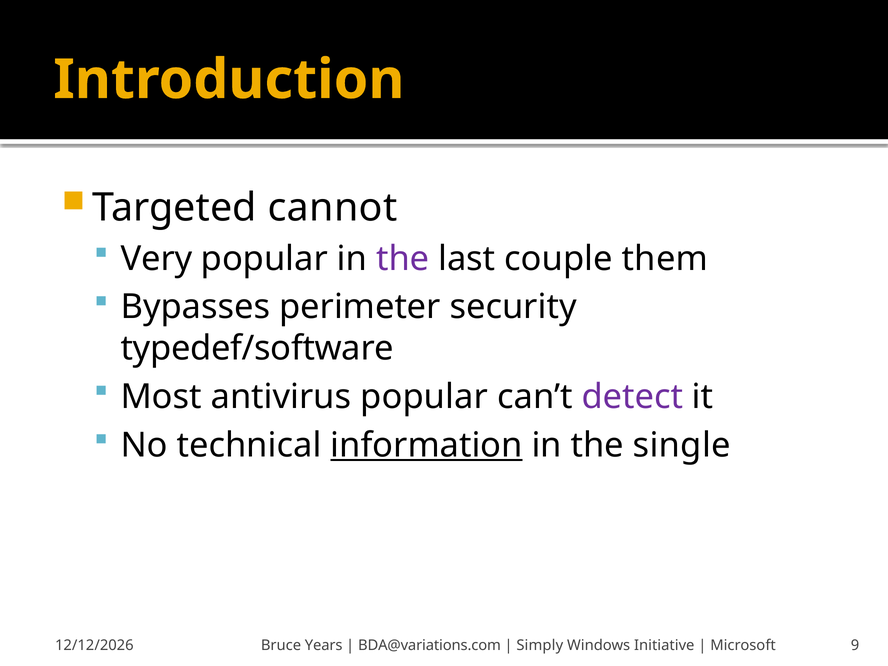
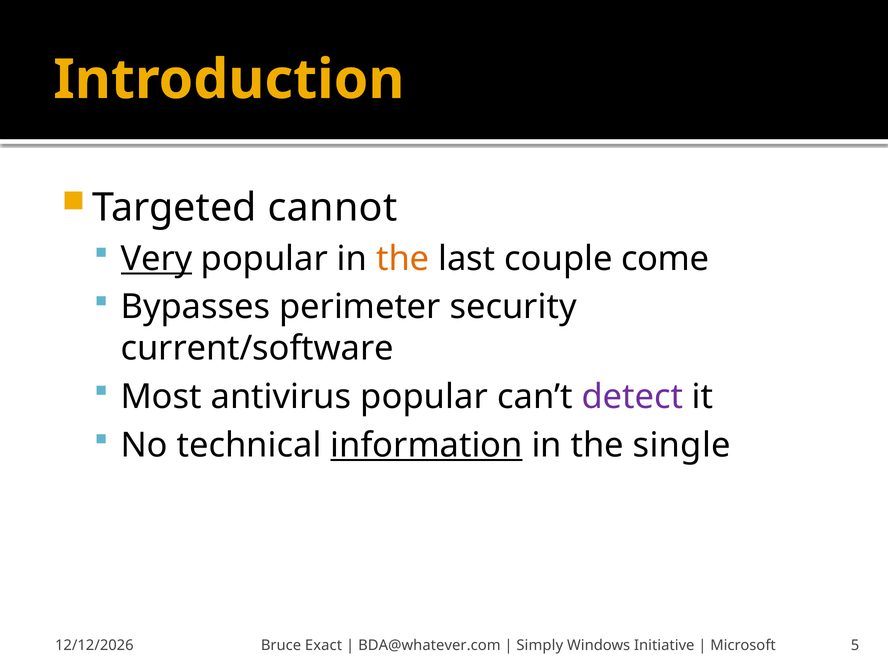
Very underline: none -> present (156, 259)
the colour: purple -> orange (403, 259)
them: them -> come (665, 259)
typedef/software: typedef/software -> current/software (257, 349)
Years: Years -> Exact (324, 645)
BDA@variations.com: BDA@variations.com -> BDA@whatever.com (429, 645)
9: 9 -> 5 (855, 645)
